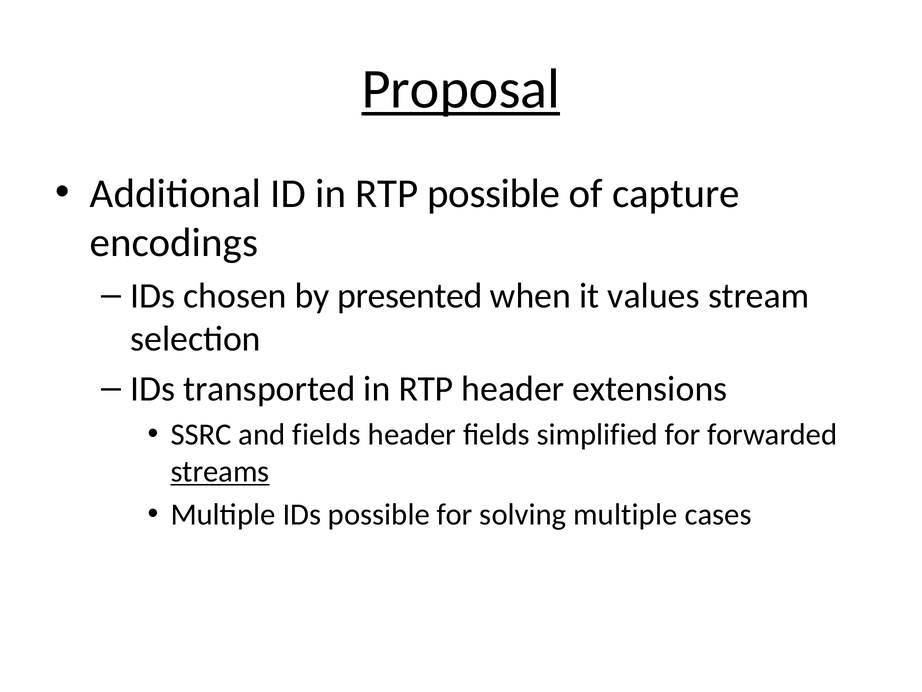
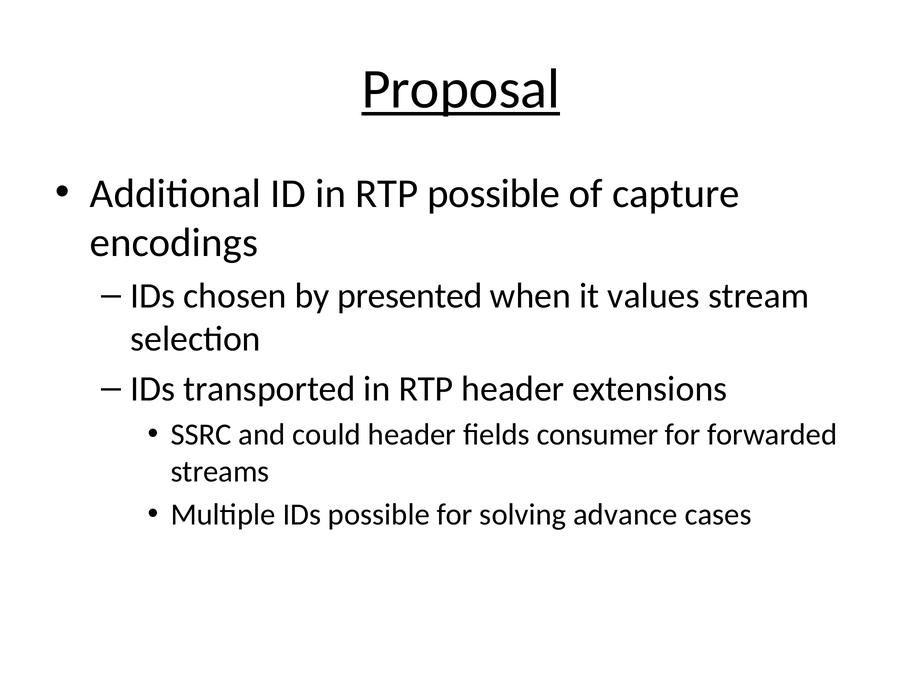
and fields: fields -> could (327, 434)
simplified: simplified -> consumer (598, 434)
streams underline: present -> none (220, 471)
solving multiple: multiple -> advance (625, 514)
